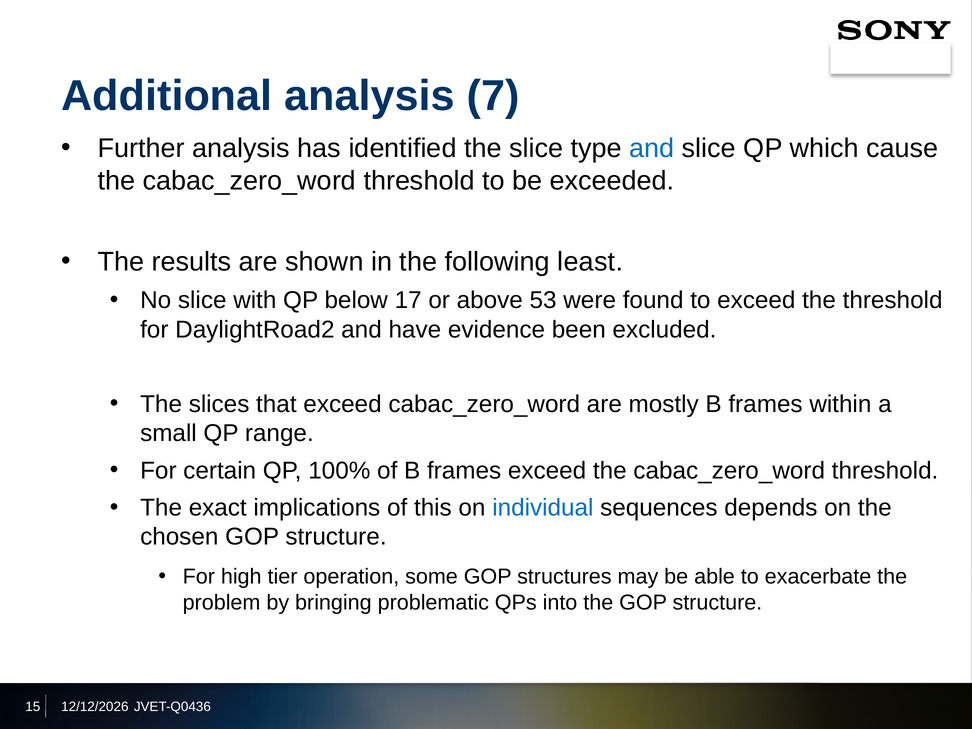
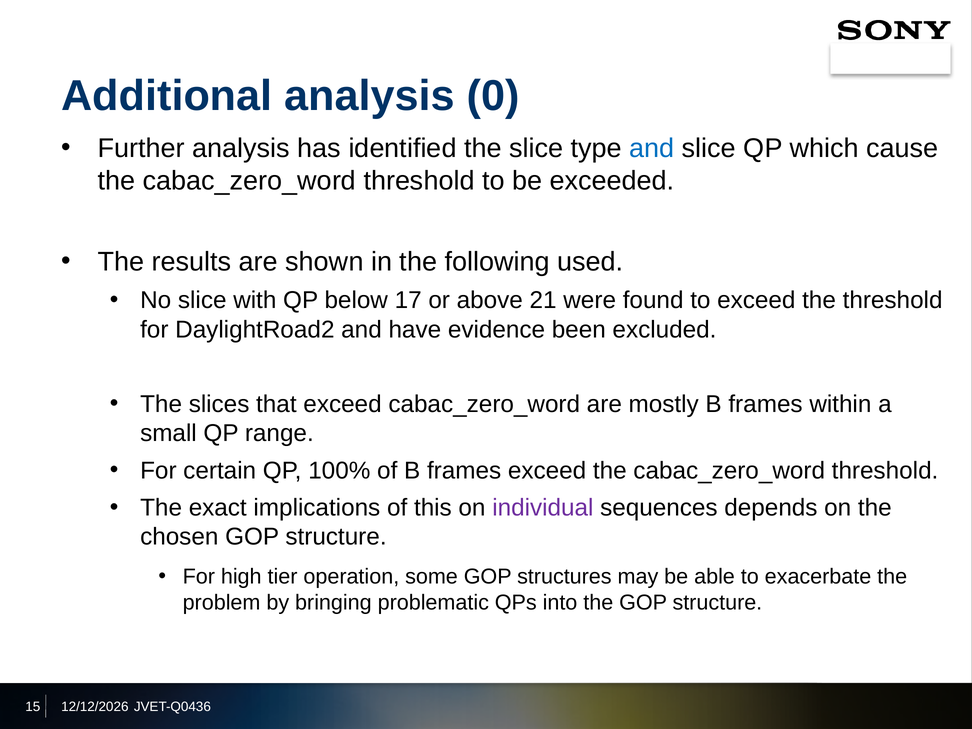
7: 7 -> 0 (493, 96)
least: least -> used (590, 262)
53: 53 -> 21 (543, 300)
individual colour: blue -> purple (543, 508)
